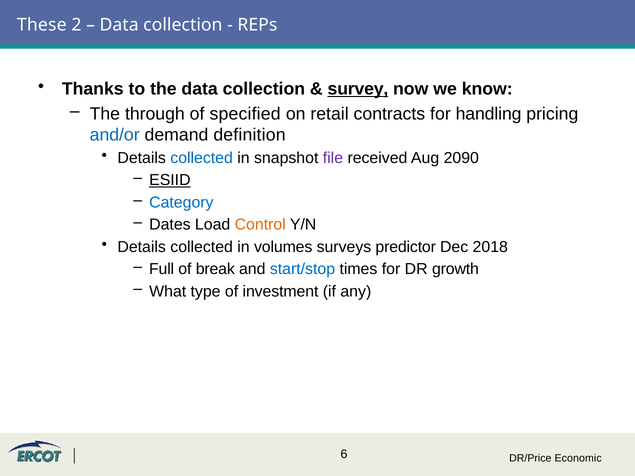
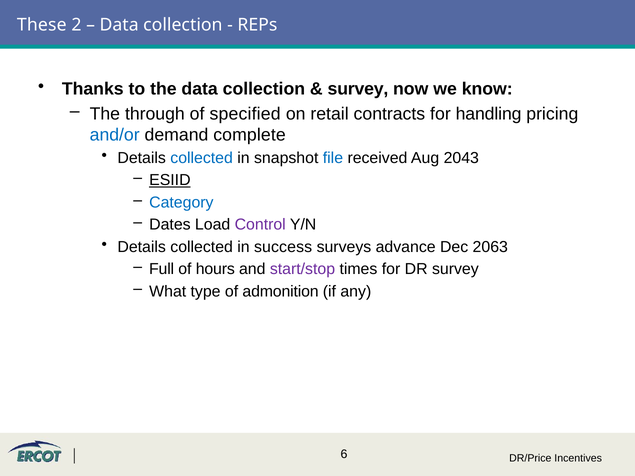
survey underline: present -> none (358, 89)
definition: definition -> complete (249, 135)
file colour: purple -> blue (333, 158)
2090: 2090 -> 2043 (461, 158)
Control colour: orange -> purple (260, 225)
volumes: volumes -> success (283, 247)
predictor: predictor -> advance (406, 247)
2018: 2018 -> 2063 (490, 247)
break: break -> hours (215, 269)
start/stop colour: blue -> purple (303, 269)
DR growth: growth -> survey (455, 269)
investment: investment -> admonition (281, 291)
Economic: Economic -> Incentives (578, 459)
